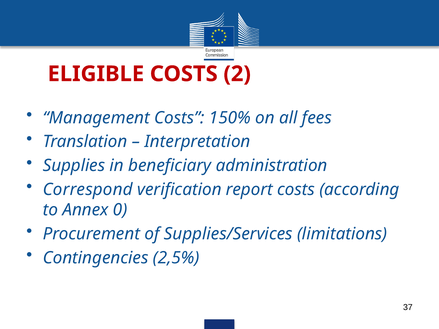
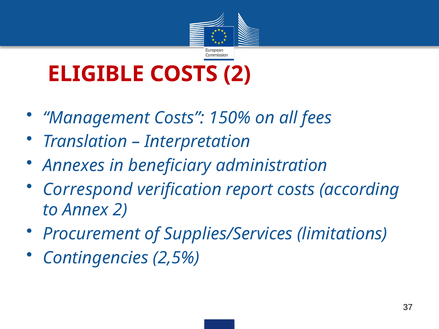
Supplies: Supplies -> Annexes (74, 166)
Annex 0: 0 -> 2 (120, 210)
